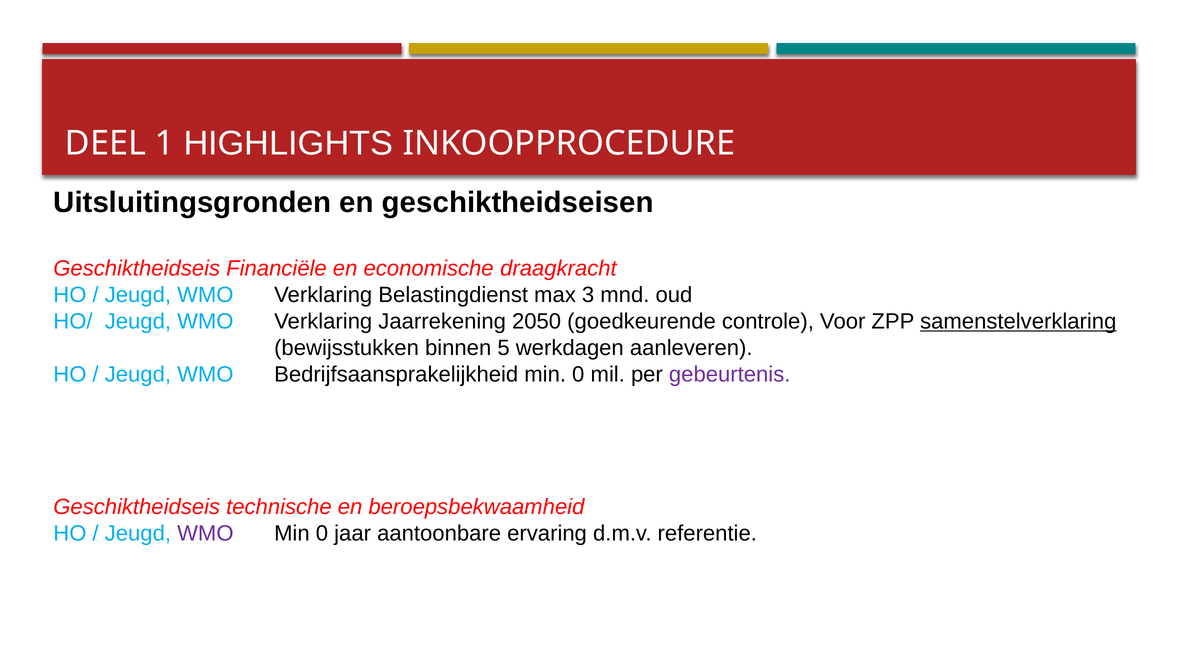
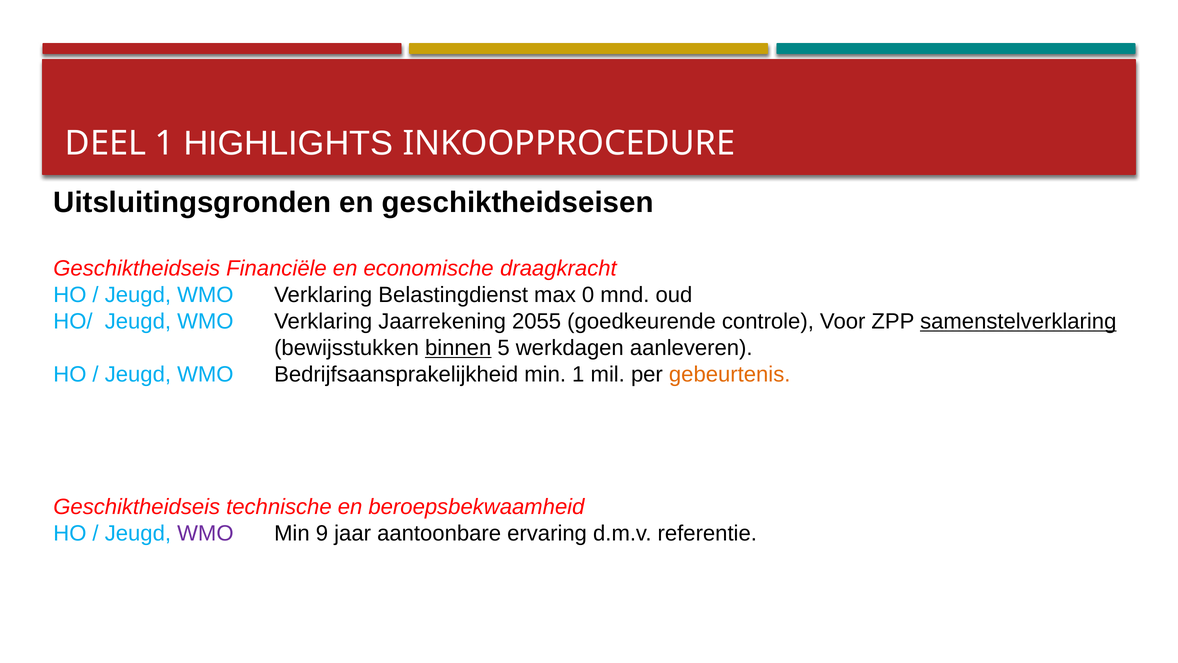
3: 3 -> 0 (588, 295)
2050: 2050 -> 2055 (537, 321)
binnen underline: none -> present (458, 348)
Bedrijfsaansprakelijkheid min 0: 0 -> 1 (578, 374)
gebeurtenis colour: purple -> orange (730, 374)
0: 0 -> 9 (322, 533)
